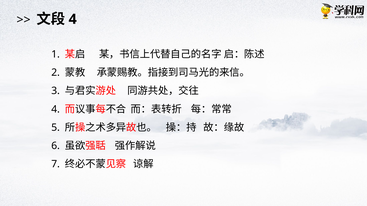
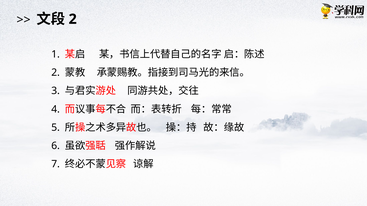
4: 4 -> 2 (73, 19)
